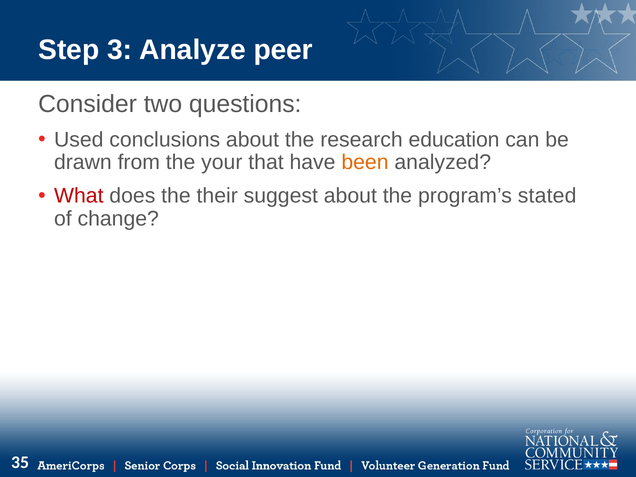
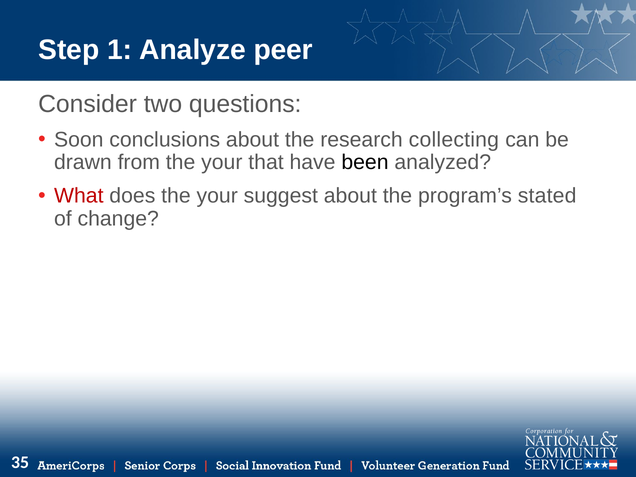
3: 3 -> 1 (120, 50)
Used: Used -> Soon (79, 140)
education: education -> collecting (454, 140)
been colour: orange -> black (365, 162)
does the their: their -> your (217, 196)
